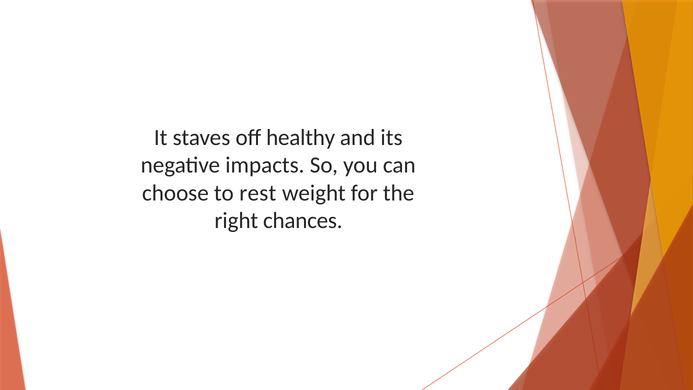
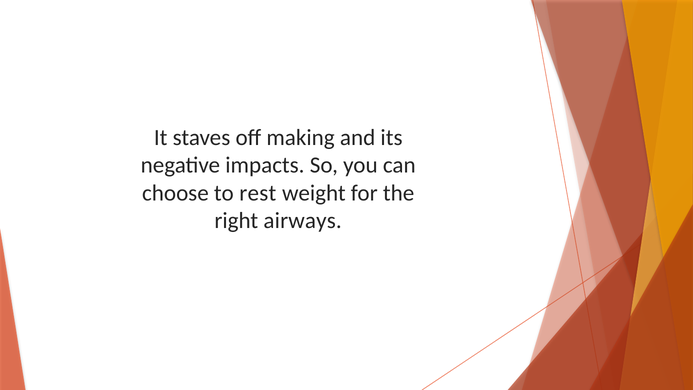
healthy: healthy -> making (301, 137)
chances: chances -> airways (303, 221)
